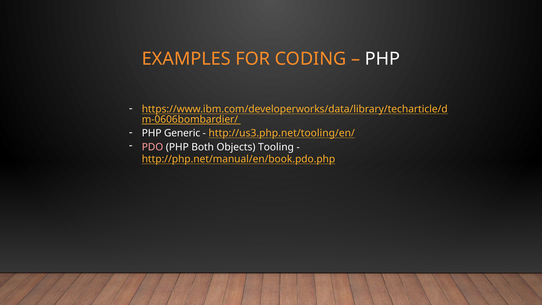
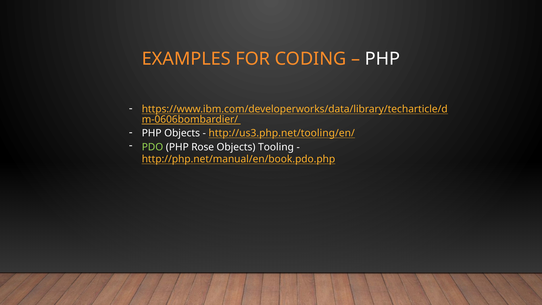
PHP Generic: Generic -> Objects (182, 133)
PDO colour: pink -> light green (153, 147)
Both: Both -> Rose (203, 147)
